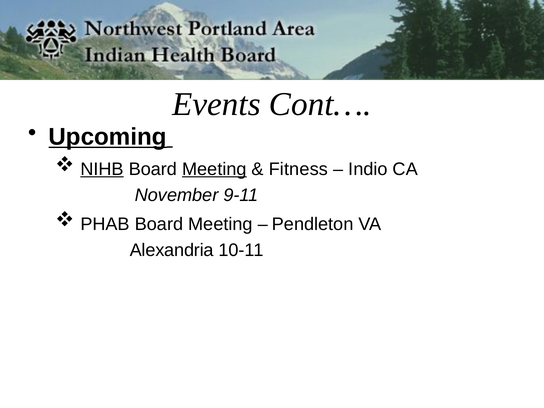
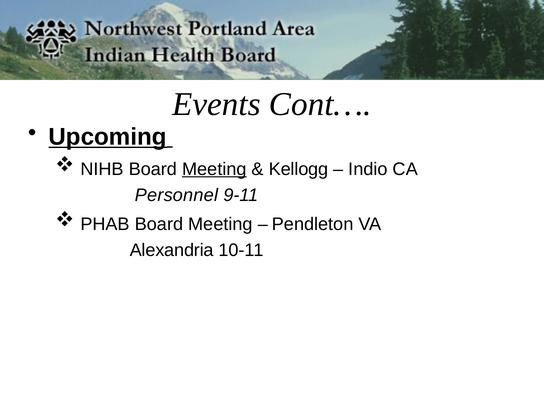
NIHB underline: present -> none (102, 169)
Fitness: Fitness -> Kellogg (299, 169)
November: November -> Personnel (177, 195)
